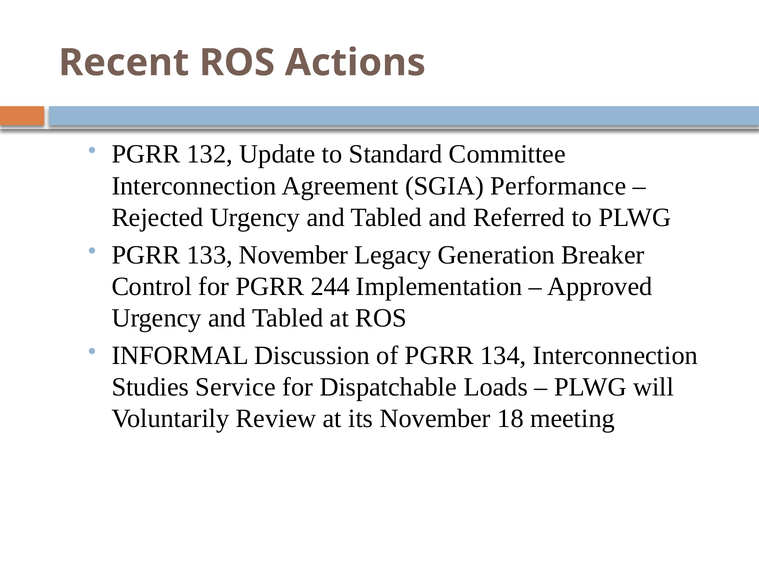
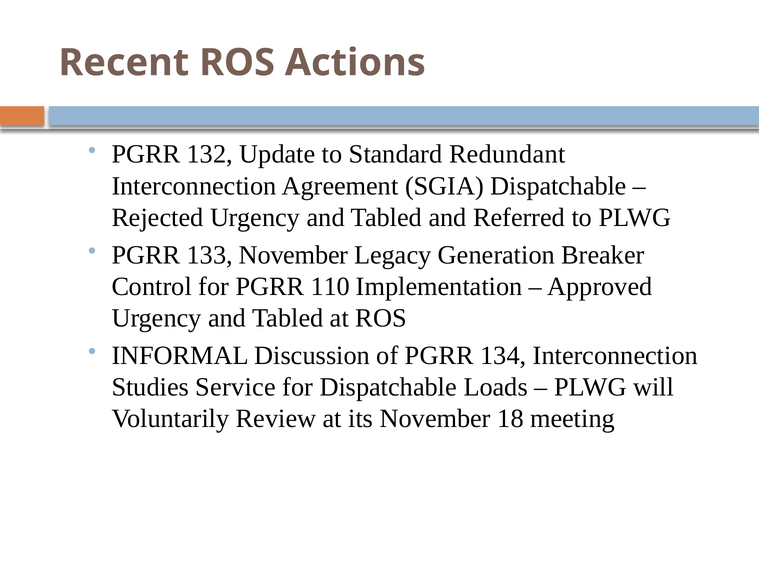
Committee: Committee -> Redundant (507, 154)
SGIA Performance: Performance -> Dispatchable (558, 186)
244: 244 -> 110 (330, 287)
